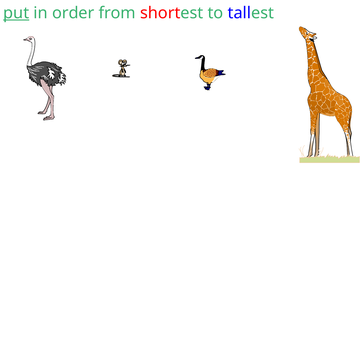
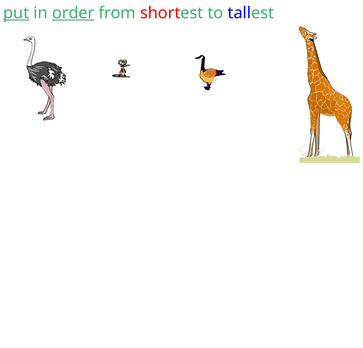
order underline: none -> present (73, 13)
